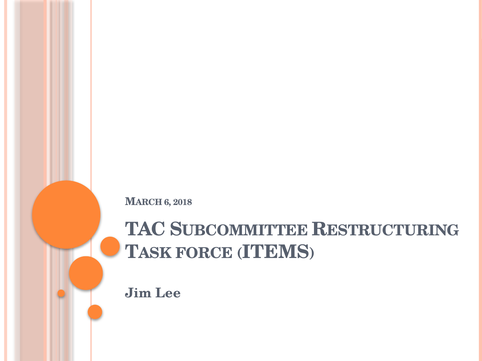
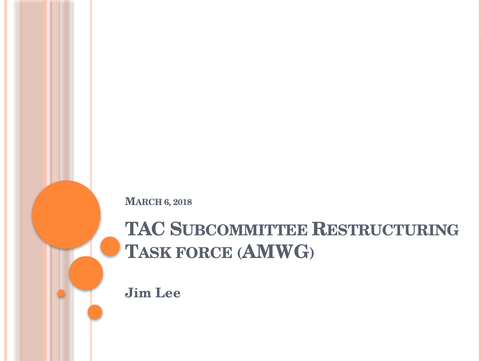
ITEMS: ITEMS -> AMWG (276, 252)
